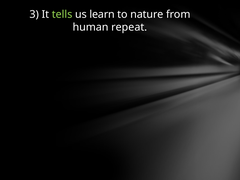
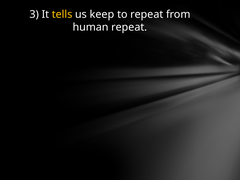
tells colour: light green -> yellow (62, 14)
learn: learn -> keep (102, 14)
to nature: nature -> repeat (147, 14)
